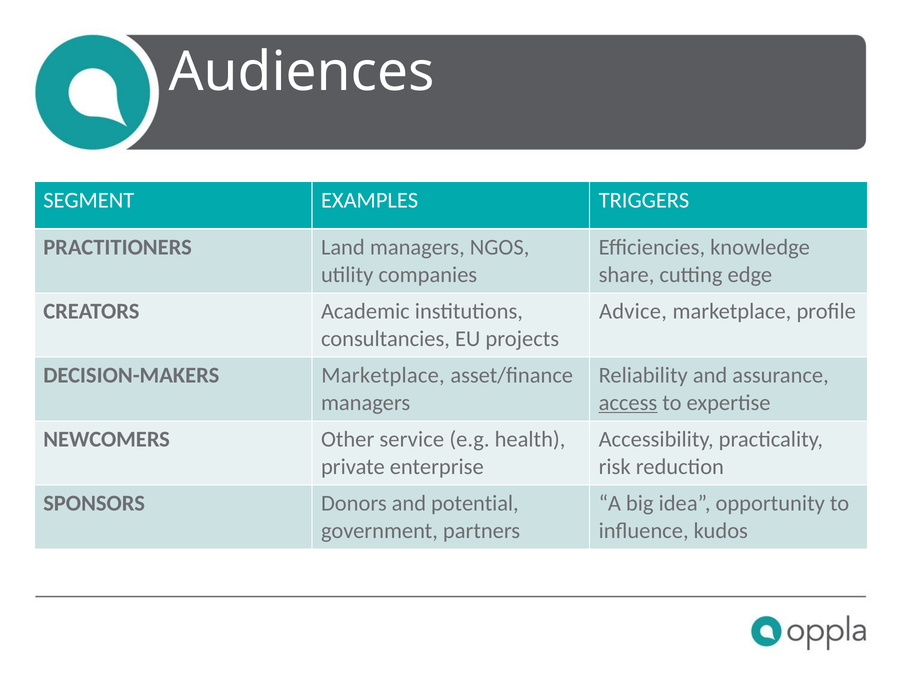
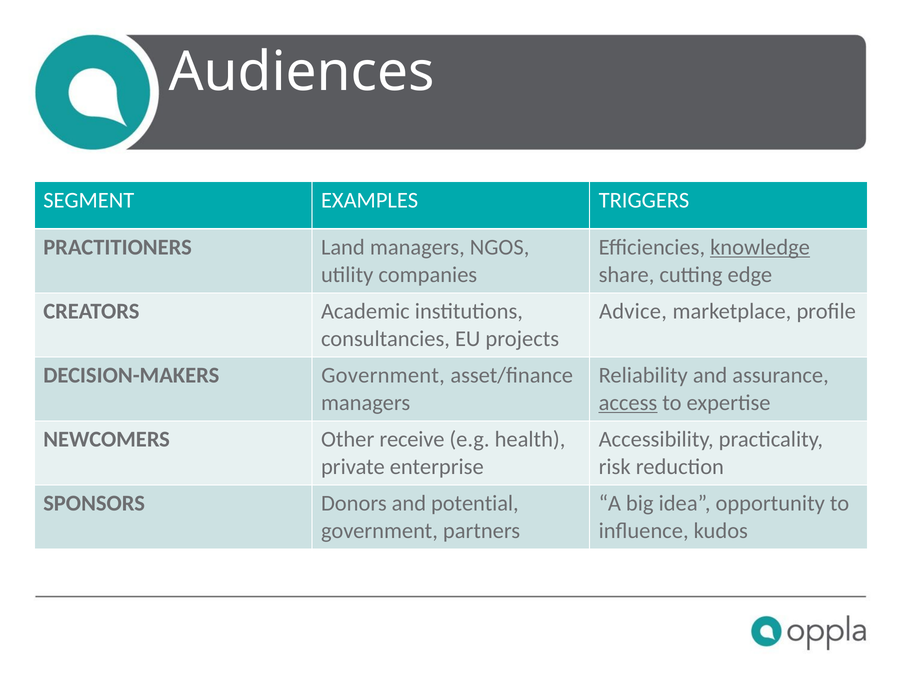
knowledge underline: none -> present (760, 247)
DECISION-MAKERS Marketplace: Marketplace -> Government (383, 375)
service: service -> receive (412, 439)
